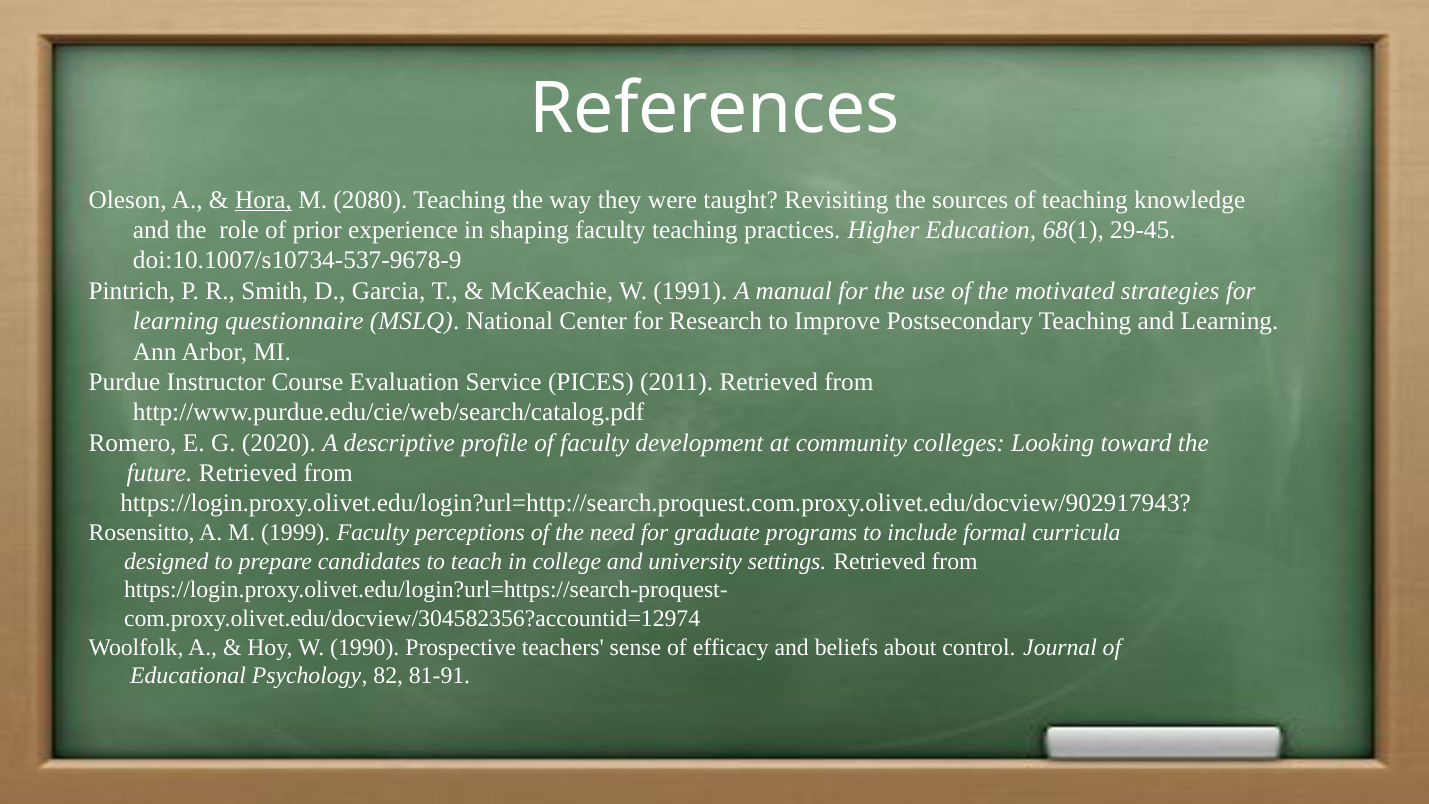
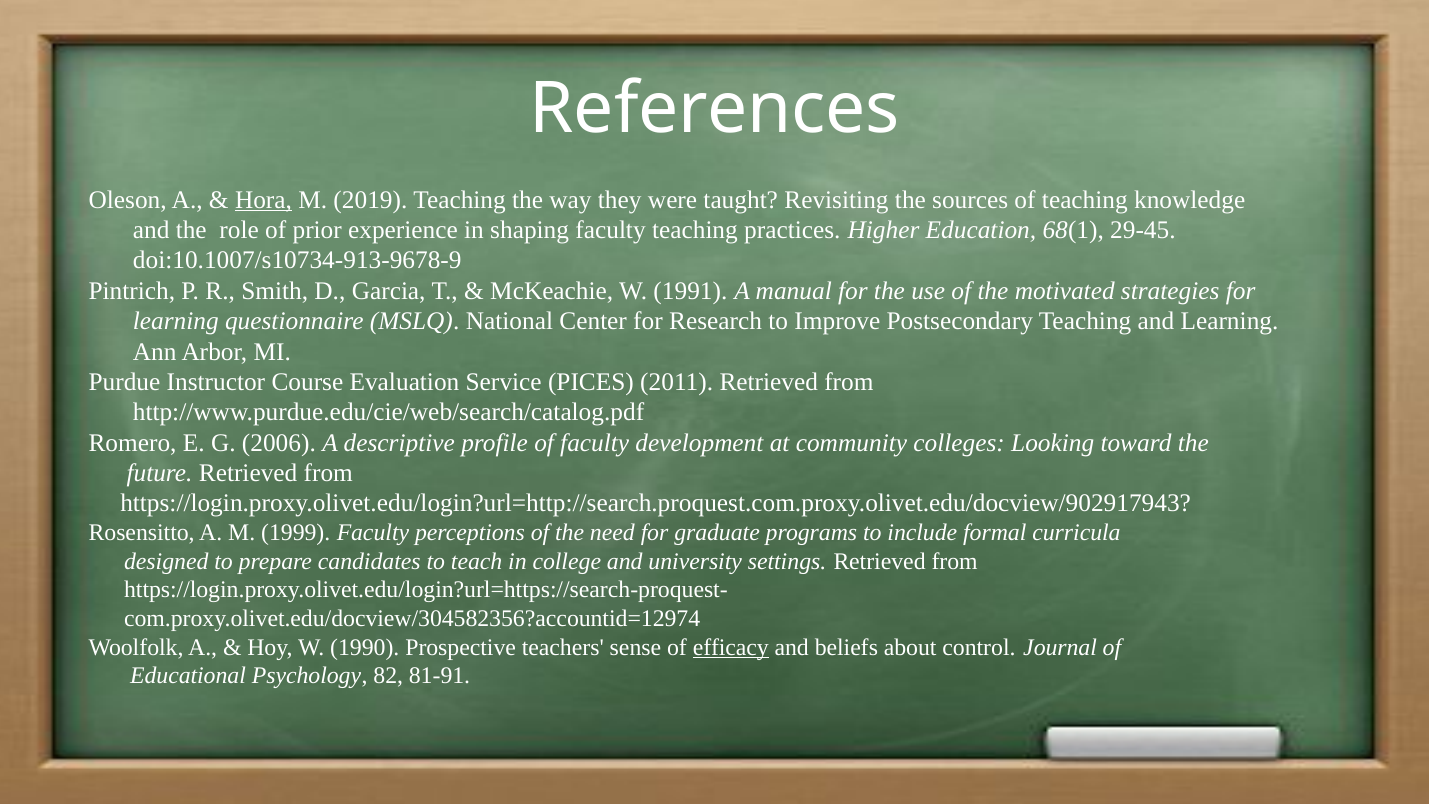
2080: 2080 -> 2019 (370, 200)
doi:10.1007/s10734-537-9678-9: doi:10.1007/s10734-537-9678-9 -> doi:10.1007/s10734-913-9678-9 (297, 260)
2020: 2020 -> 2006 (279, 443)
efficacy underline: none -> present (731, 647)
